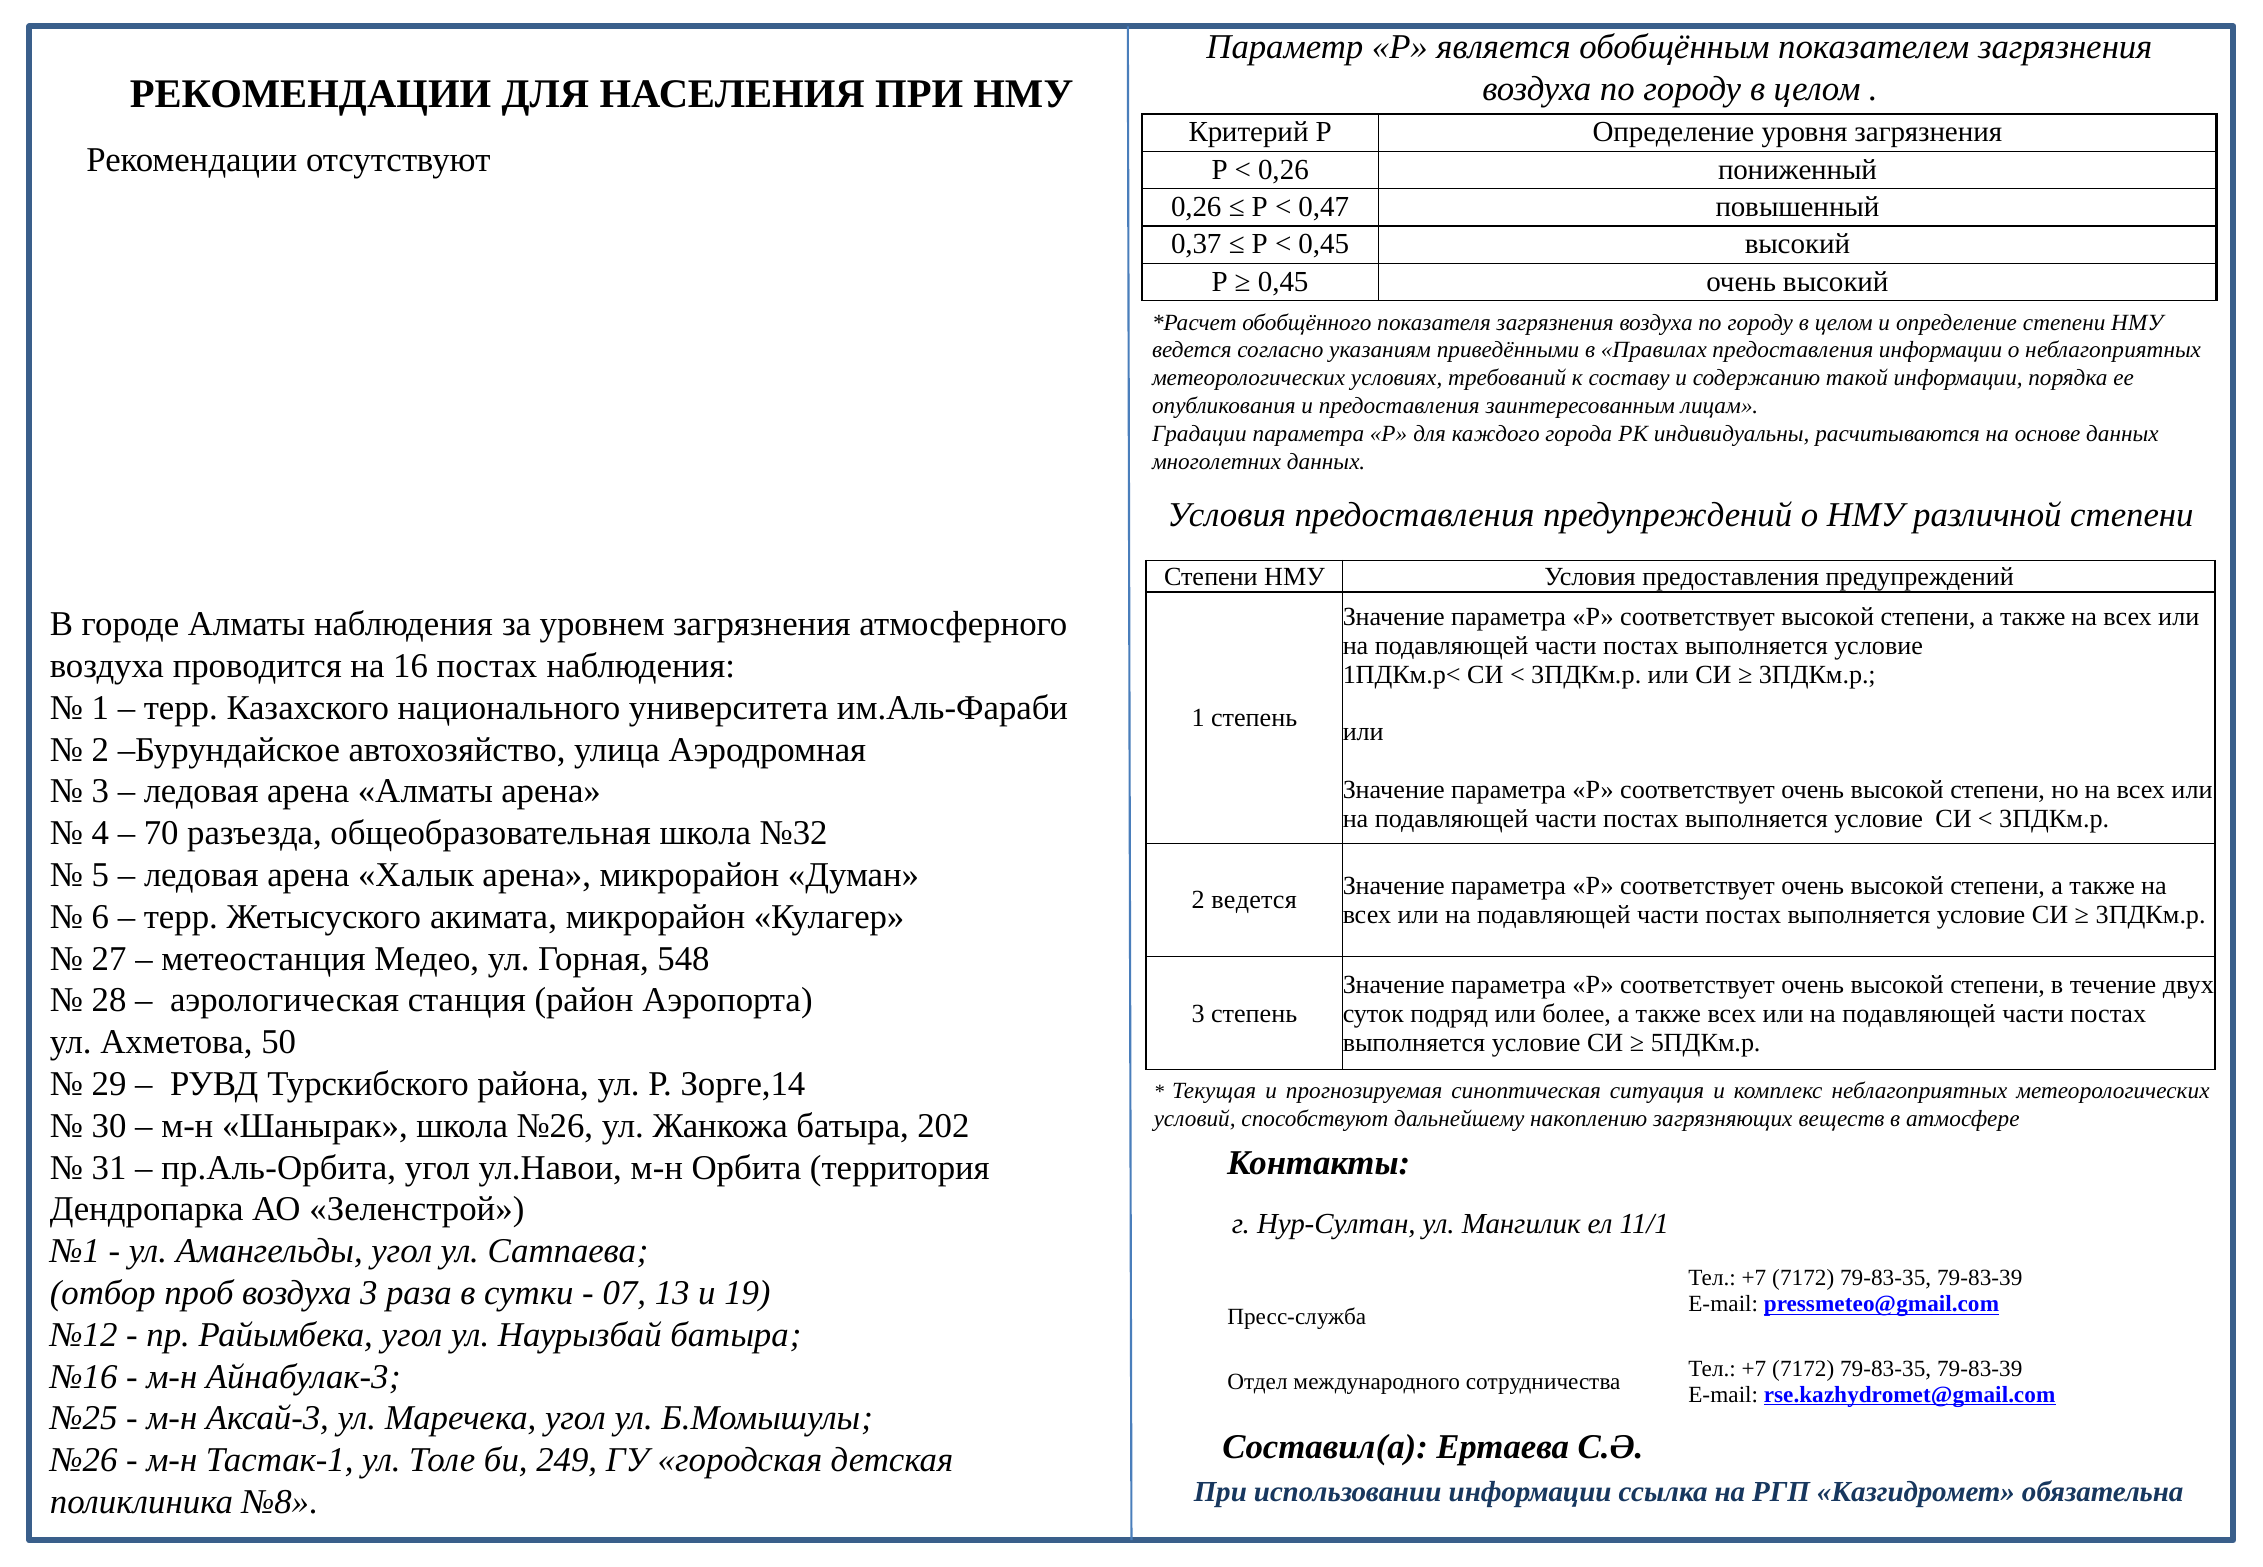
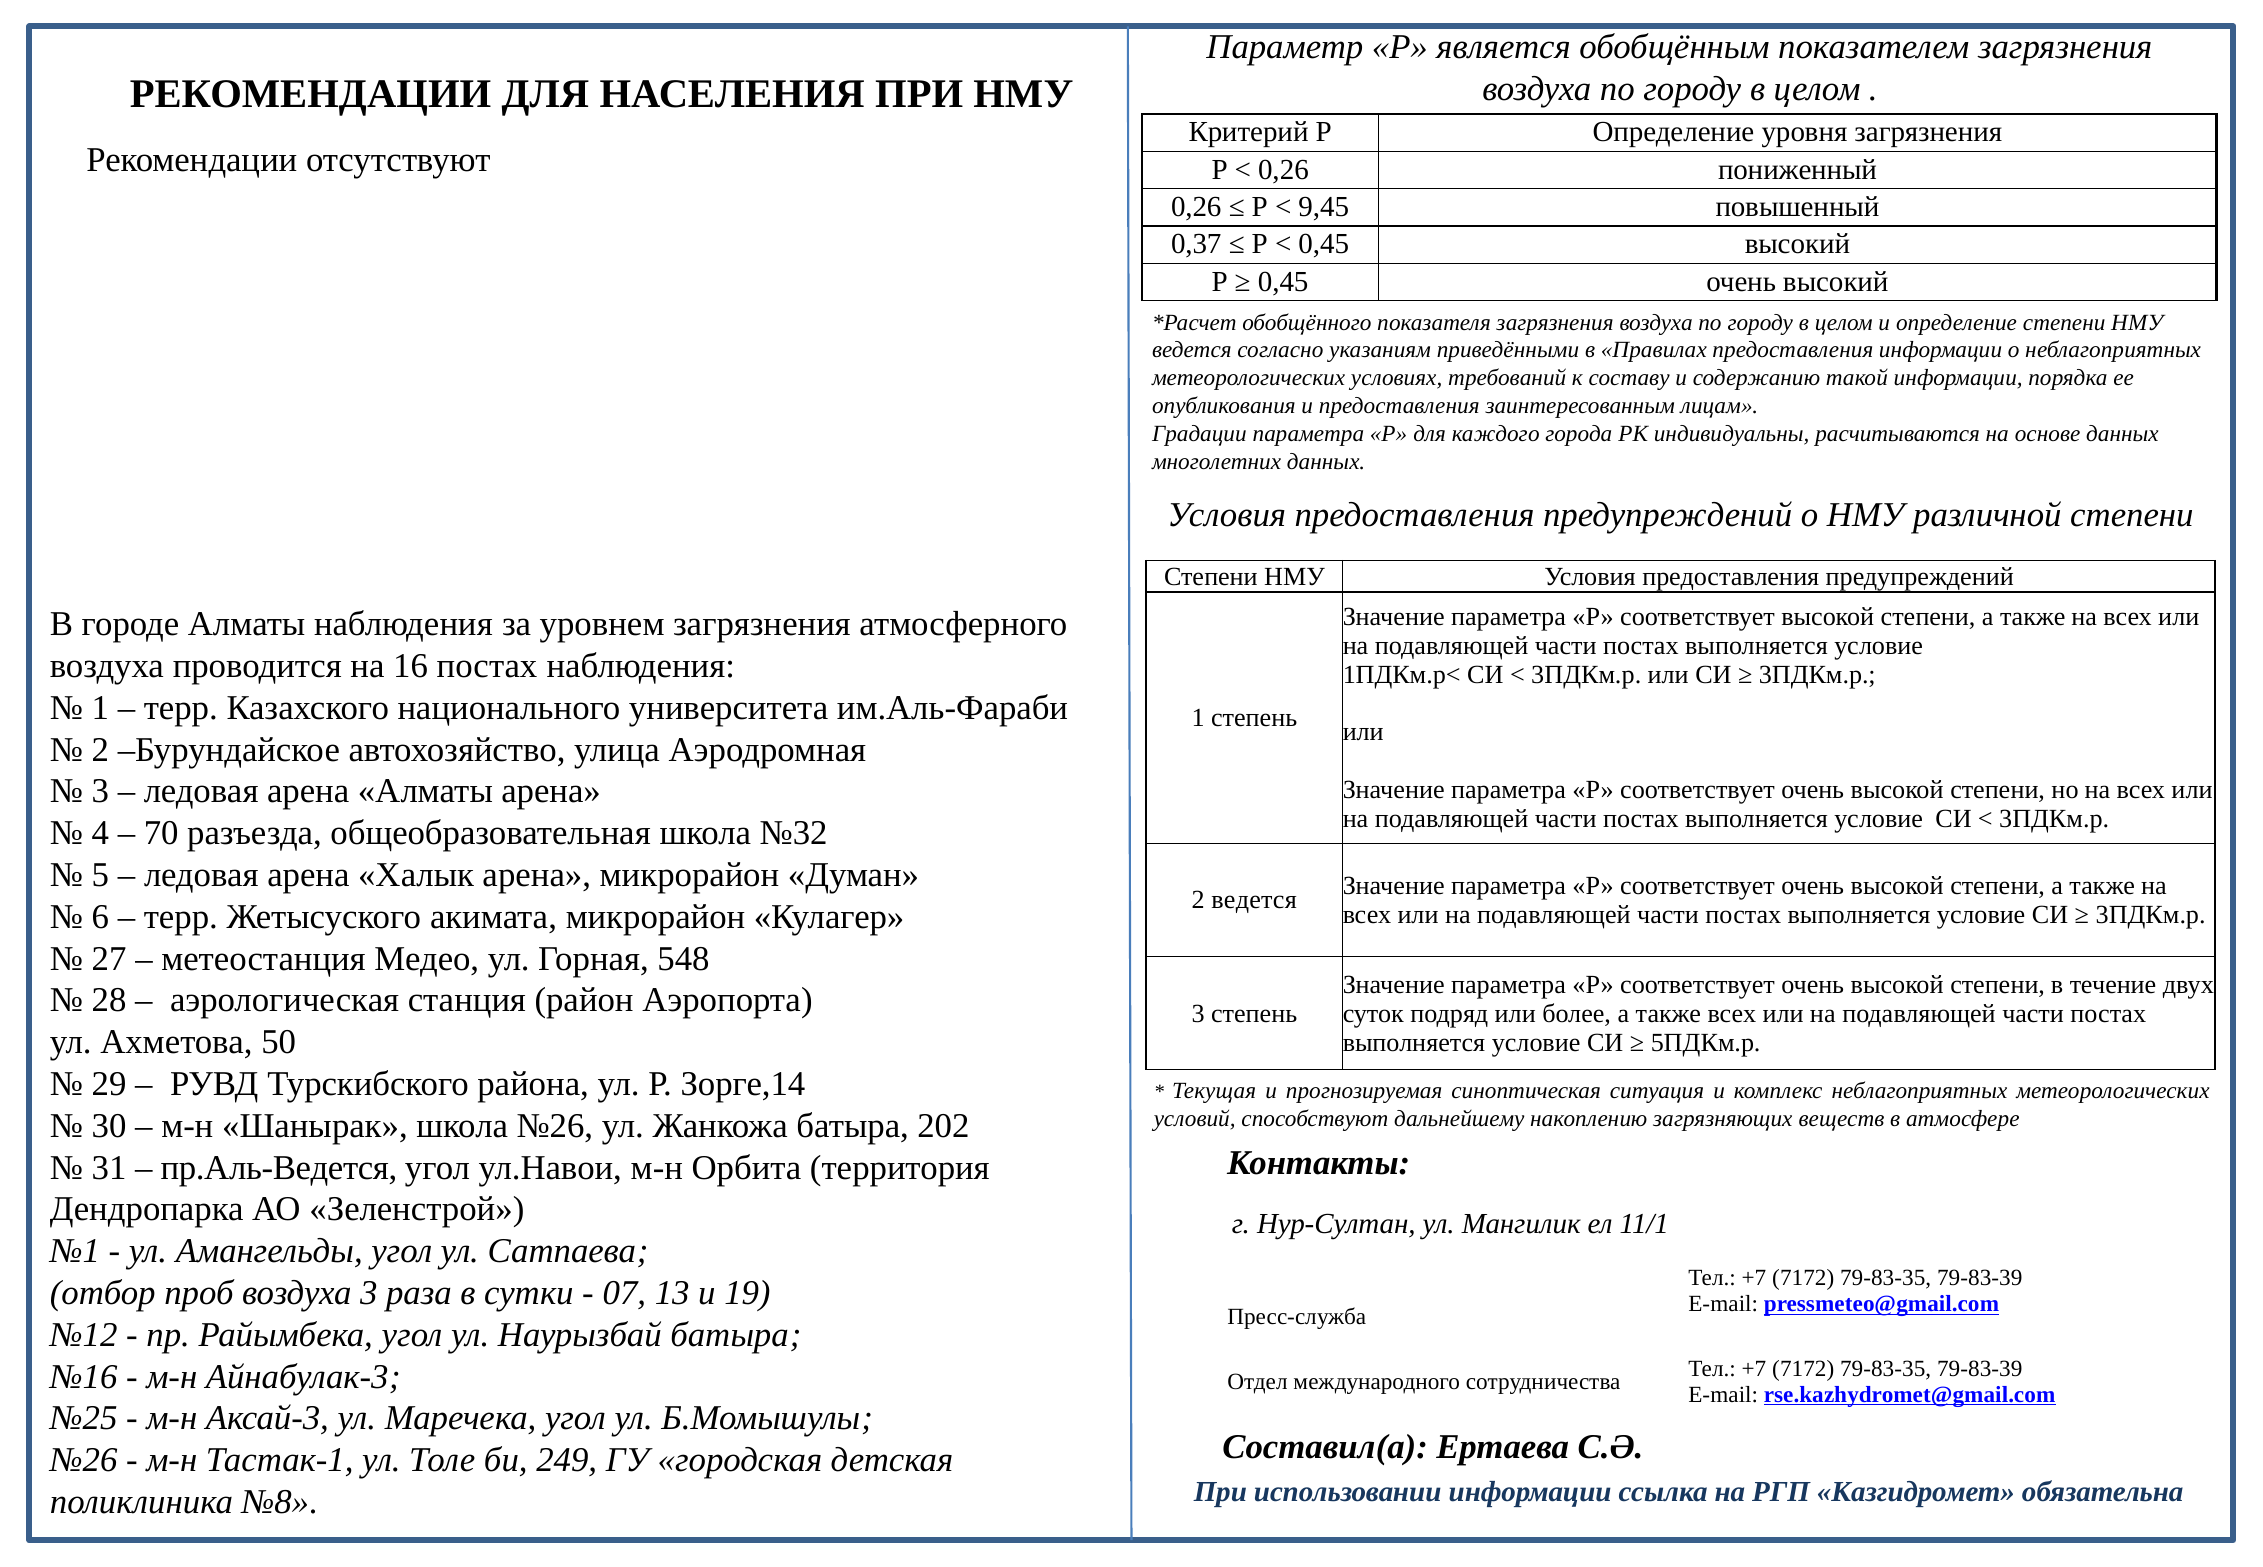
0,47: 0,47 -> 9,45 (1324, 207)
пр.Аль-Орбита: пр.Аль-Орбита -> пр.Аль-Ведется (279, 1167)
